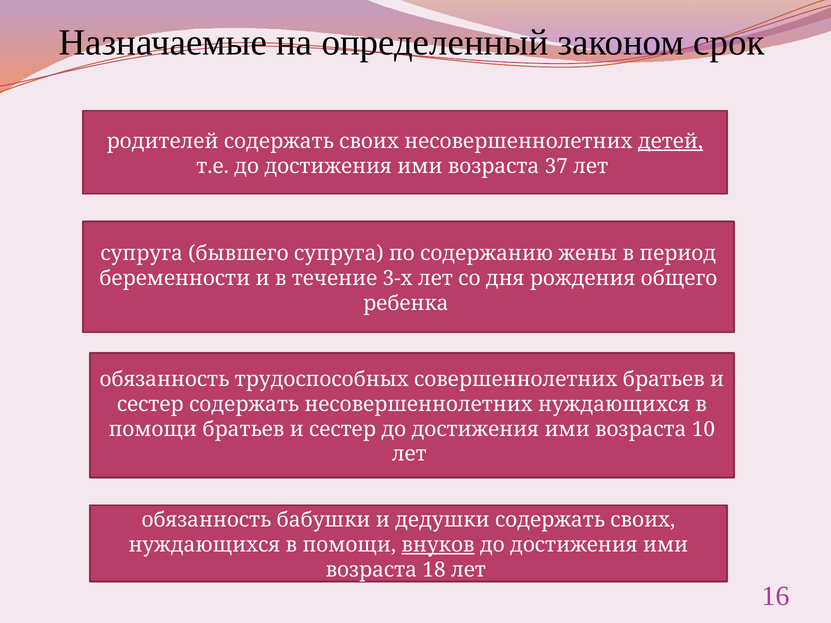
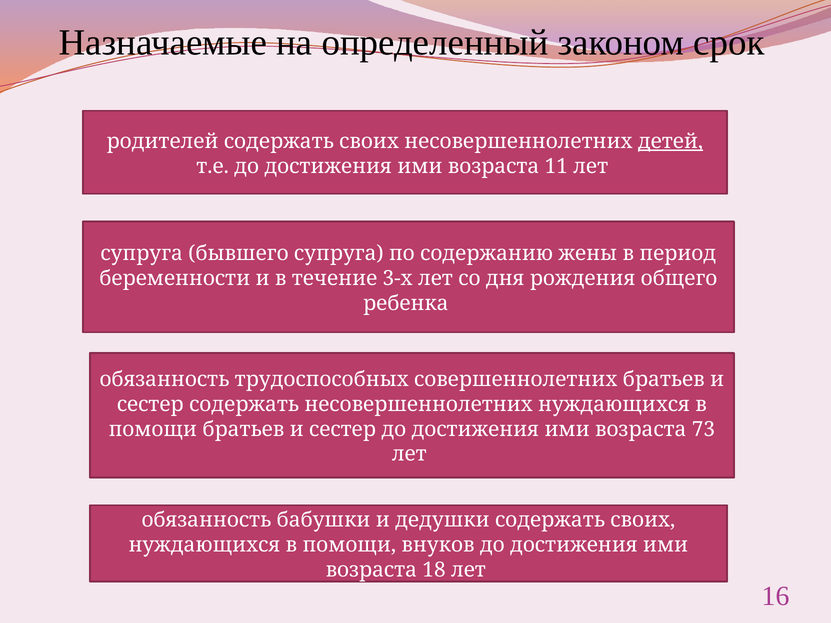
37: 37 -> 11 (556, 166)
10: 10 -> 73 (703, 429)
внуков underline: present -> none (438, 545)
